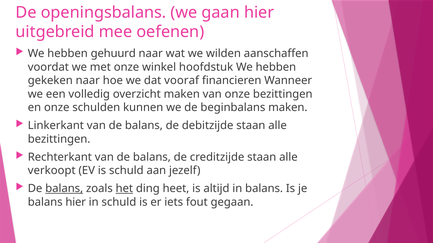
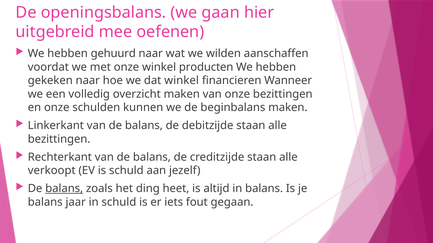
hoofdstuk: hoofdstuk -> producten (206, 67)
dat vooraf: vooraf -> winkel (182, 81)
het underline: present -> none (124, 189)
balans hier: hier -> jaar (76, 202)
